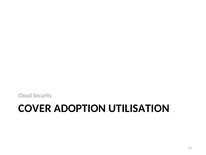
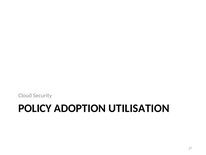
COVER: COVER -> POLICY (35, 108)
